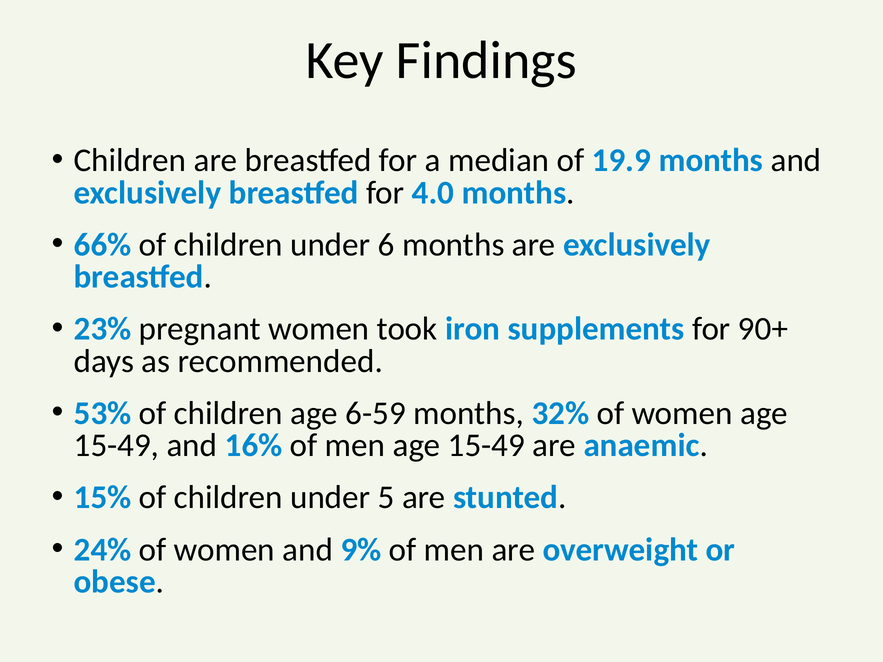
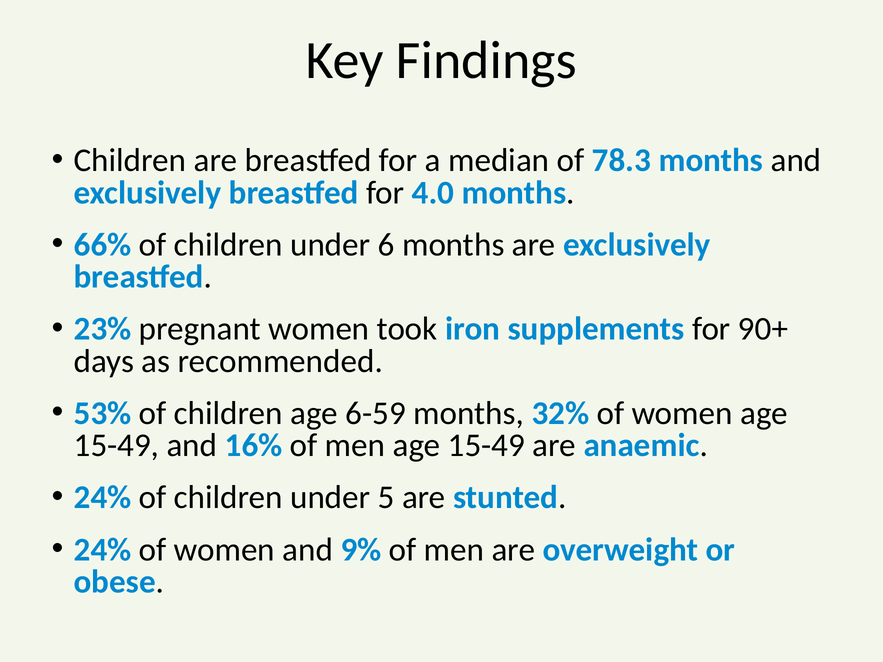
19.9: 19.9 -> 78.3 (622, 161)
15%: 15% -> 24% (103, 498)
